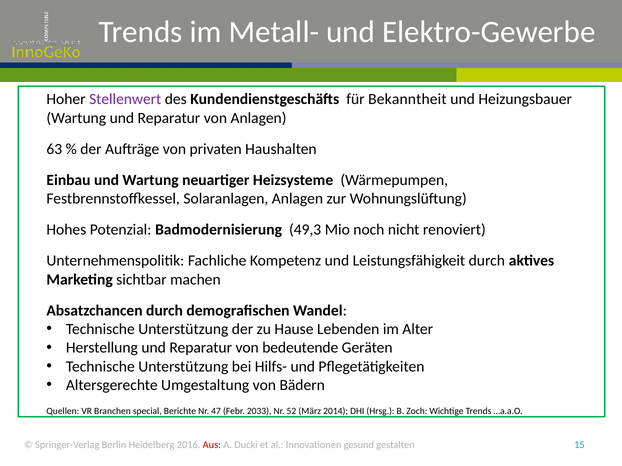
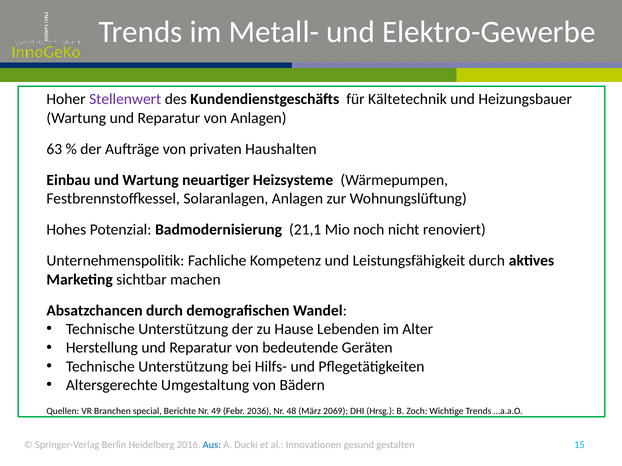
Bekanntheit: Bekanntheit -> Kältetechnik (407, 99)
49,3: 49,3 -> 21,1 (305, 230)
47: 47 -> 49 (216, 411)
2033: 2033 -> 2036 (259, 411)
52: 52 -> 48 (291, 411)
2014: 2014 -> 2069 (336, 411)
Aus colour: red -> blue (212, 445)
